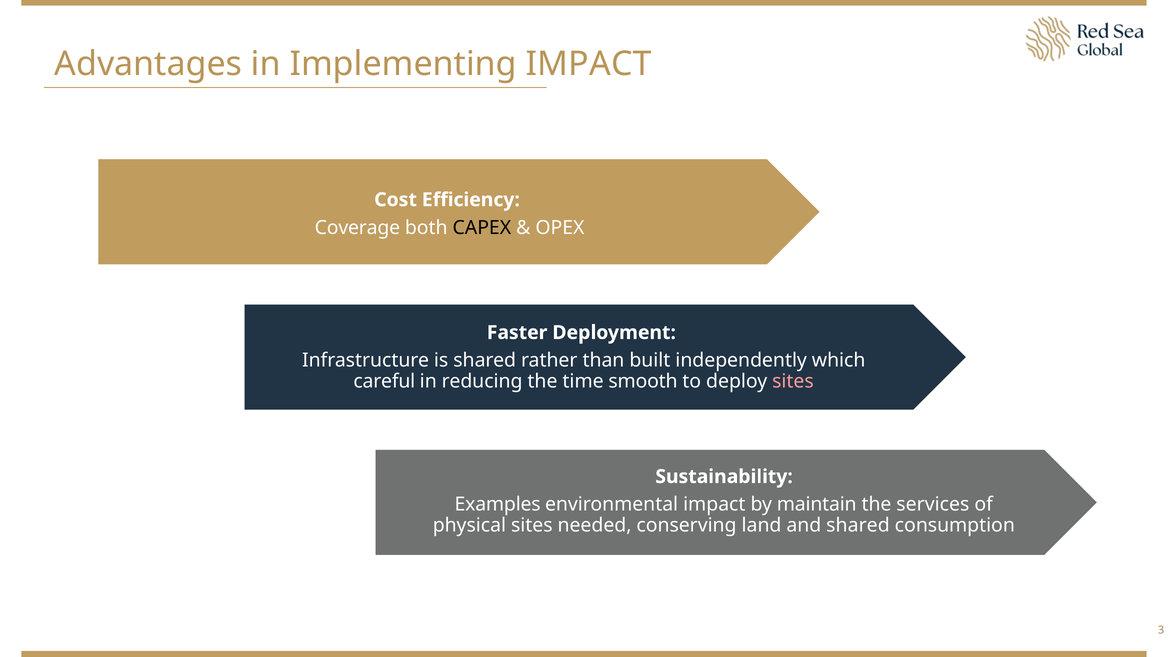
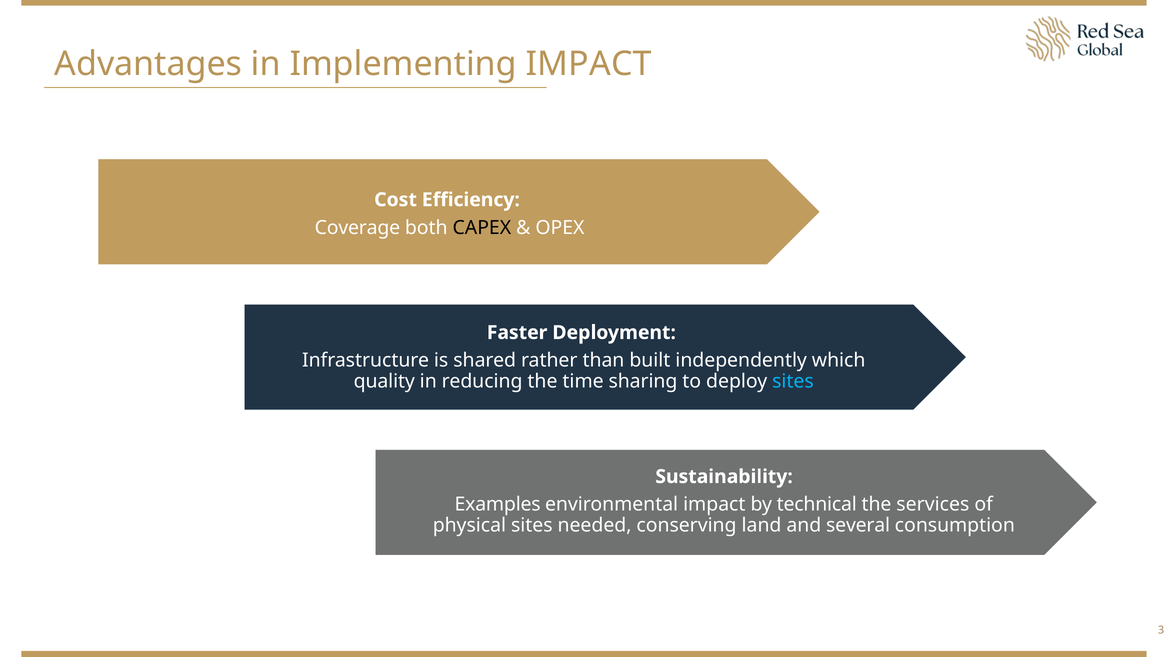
careful: careful -> quality (384, 381)
smooth: smooth -> sharing (643, 381)
sites colour: pink -> light blue (793, 381)
maintain: maintain -> technical (817, 504)
and shared: shared -> several (858, 525)
